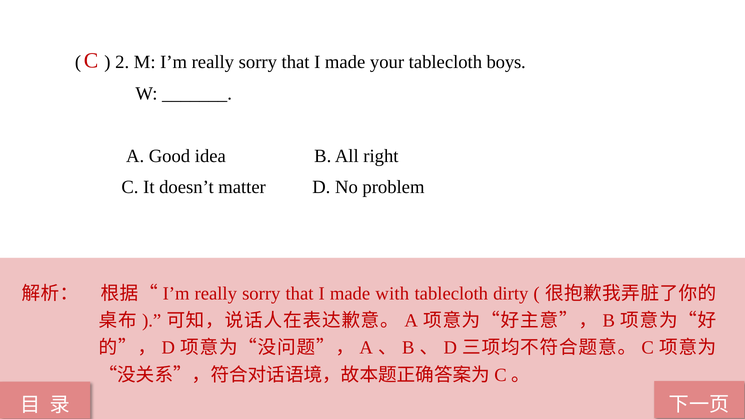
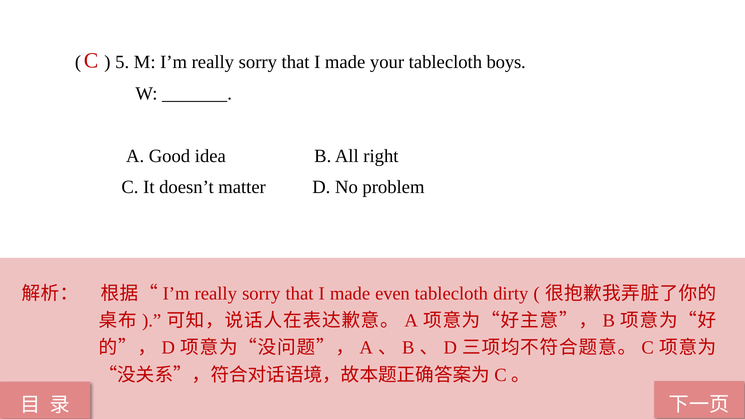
2: 2 -> 5 (122, 62)
with: with -> even (392, 294)
